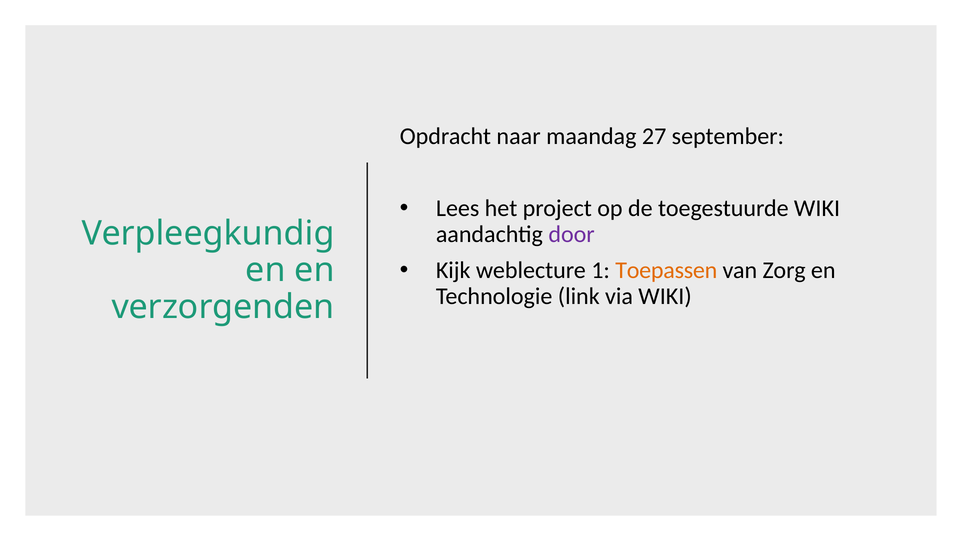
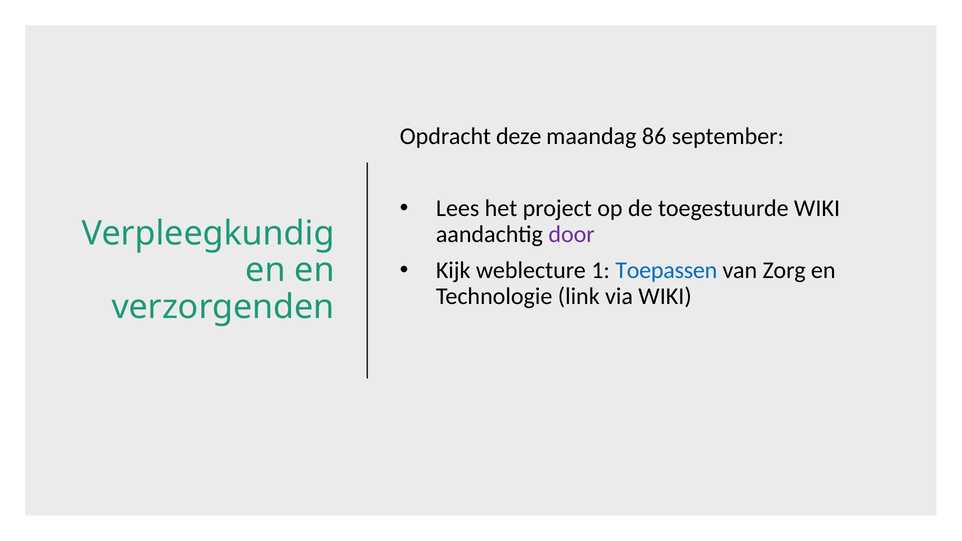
naar: naar -> deze (519, 136)
27: 27 -> 86 (654, 136)
Toepassen colour: orange -> blue (666, 270)
